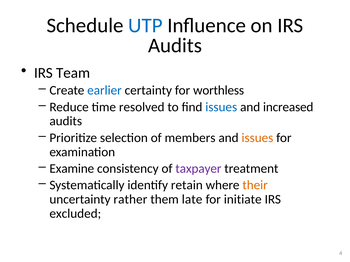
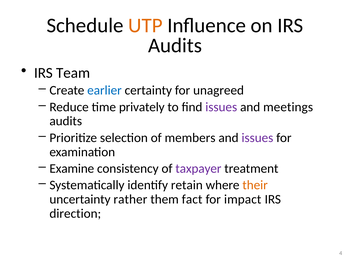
UTP colour: blue -> orange (145, 25)
worthless: worthless -> unagreed (219, 91)
resolved: resolved -> privately (142, 107)
issues colour: blue -> purple (221, 107)
increased: increased -> meetings (288, 107)
issues colour: orange -> purple (257, 138)
late: late -> fact (192, 200)
initiate: initiate -> impact (243, 200)
excluded: excluded -> direction (75, 214)
